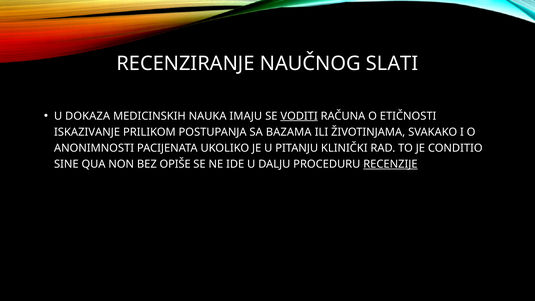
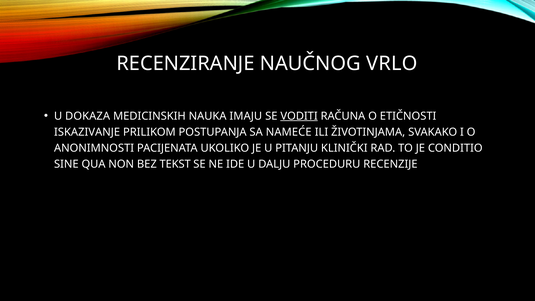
SLATI: SLATI -> VRLO (392, 64)
BAZAMA: BAZAMA -> NAMEĆE (289, 132)
OPIŠE: OPIŠE -> TEKST (175, 164)
RECENZIJE underline: present -> none (390, 164)
